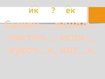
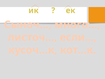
понял…: понял… -> много… (77, 25)
